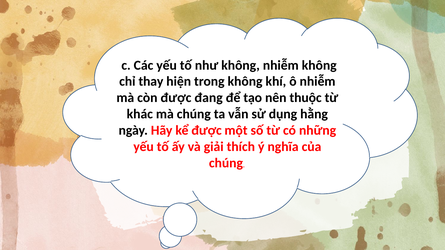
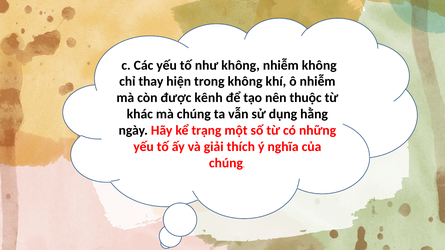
đang: đang -> kênh (209, 98)
kể được: được -> trạng (206, 131)
